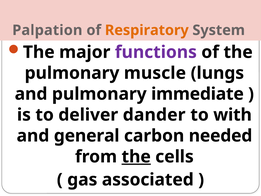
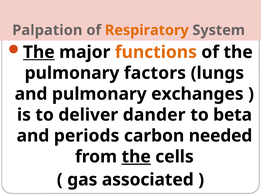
The underline: none -> present (39, 52)
functions colour: purple -> orange (156, 52)
muscle: muscle -> factors (155, 73)
immediate: immediate -> exchanges (197, 94)
with: with -> beta (233, 115)
general: general -> periods (87, 136)
